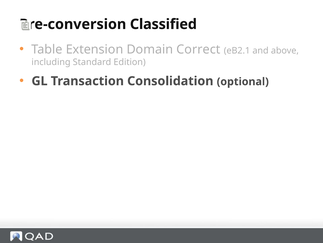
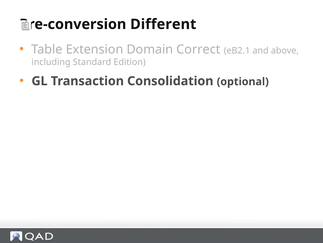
Classified: Classified -> Different (163, 24)
